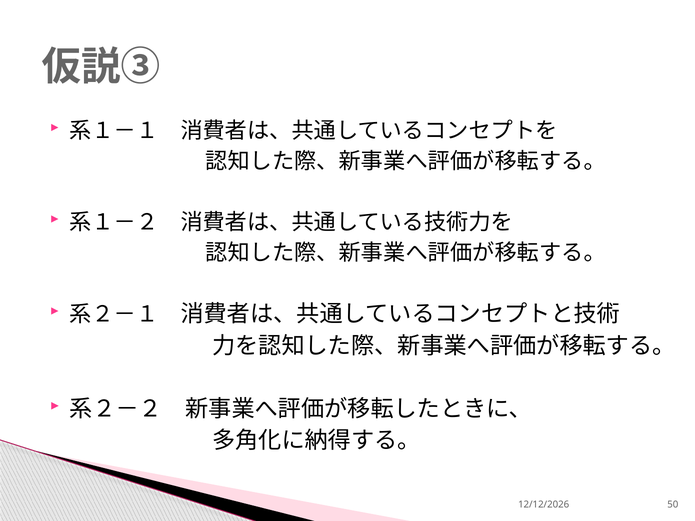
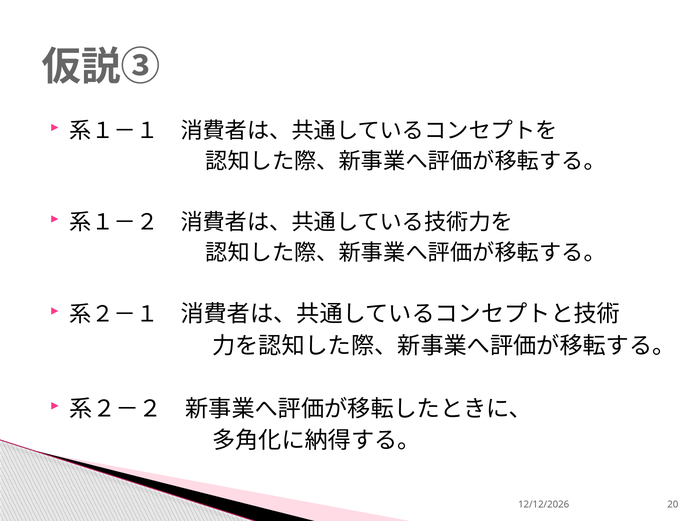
50: 50 -> 20 (673, 505)
